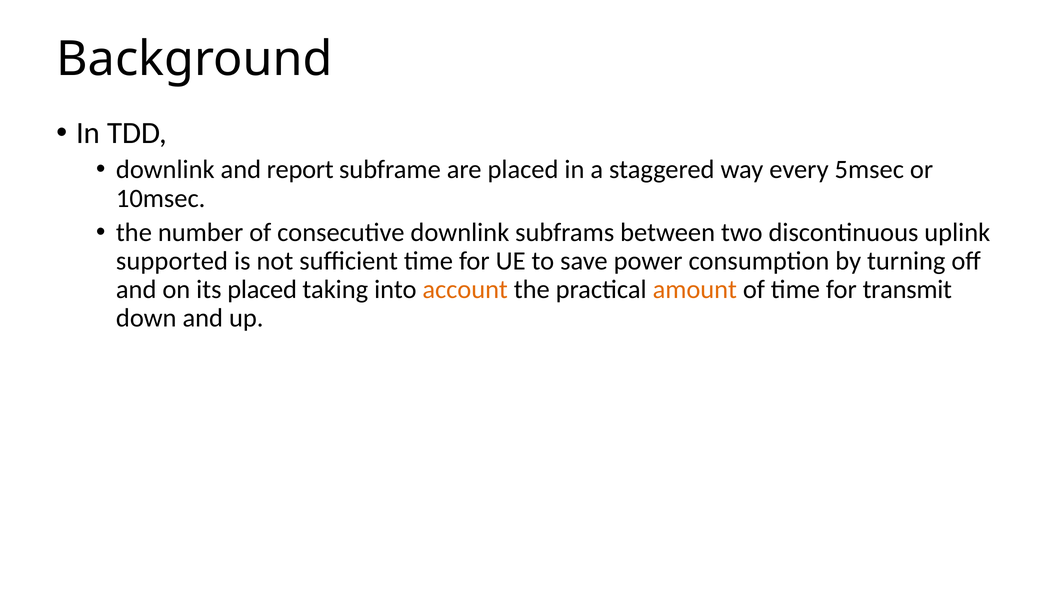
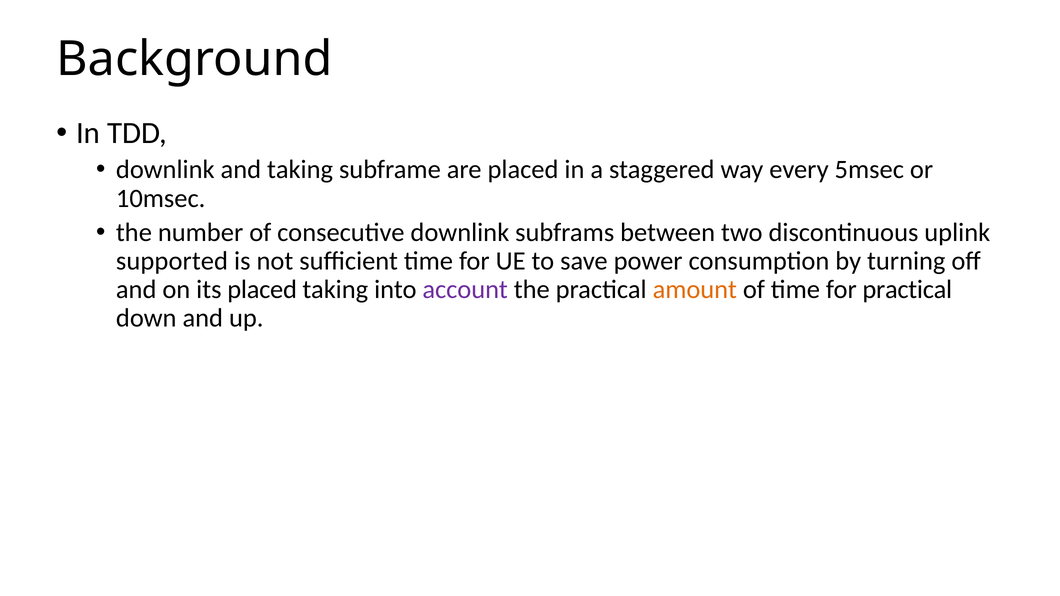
and report: report -> taking (300, 170)
account colour: orange -> purple (465, 290)
for transmit: transmit -> practical (907, 290)
